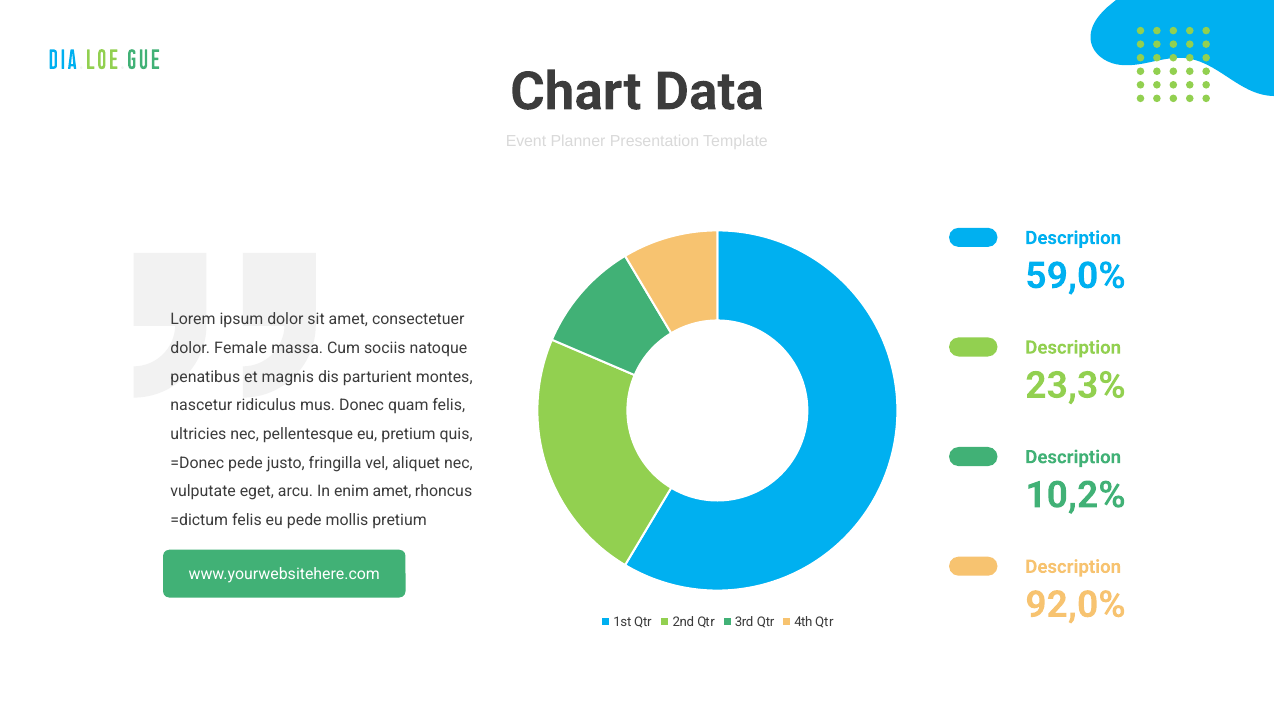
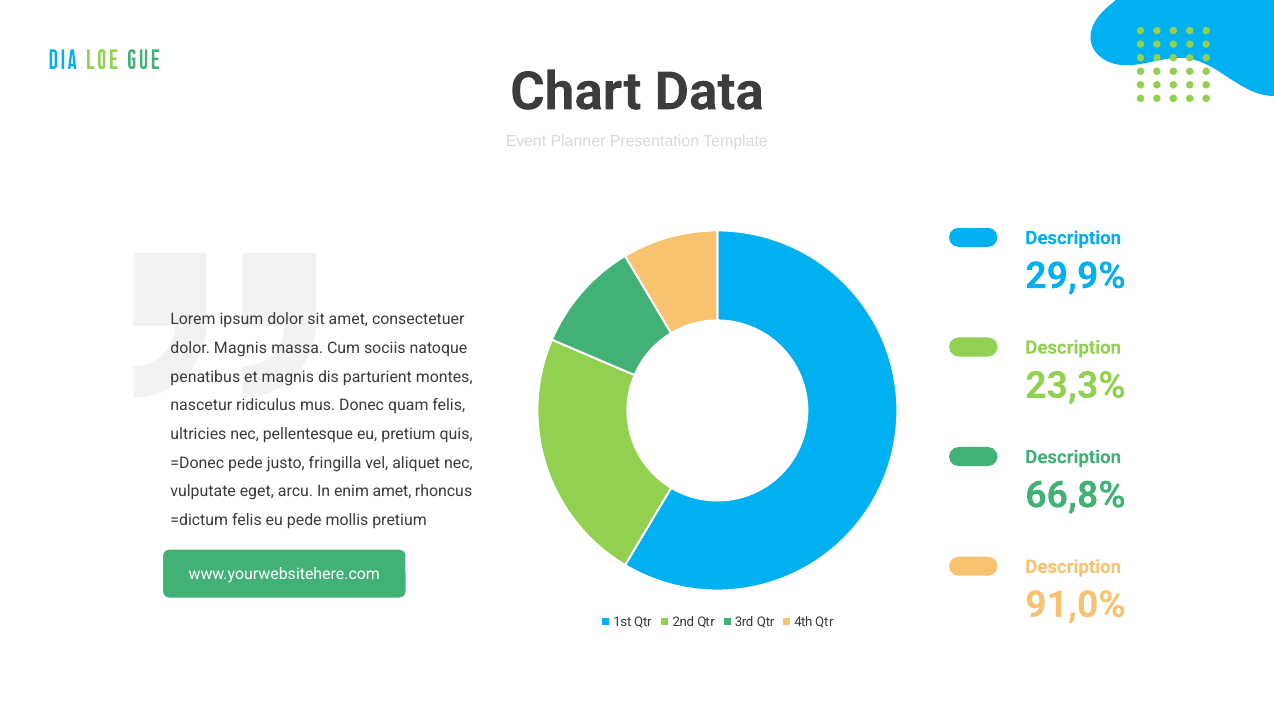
59,0%: 59,0% -> 29,9% (1076, 276)
dolor Female: Female -> Magnis (241, 348)
10,2%: 10,2% -> 66,8% (1076, 495)
92,0%: 92,0% -> 91,0% (1076, 604)
